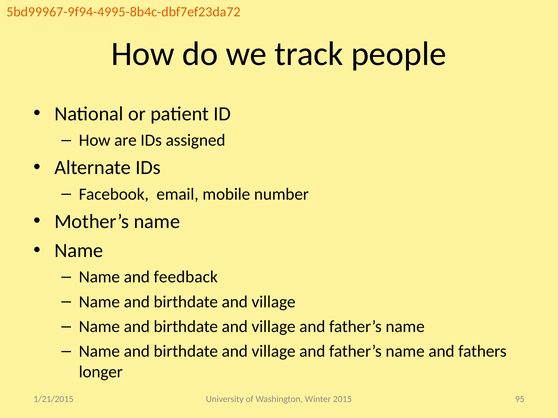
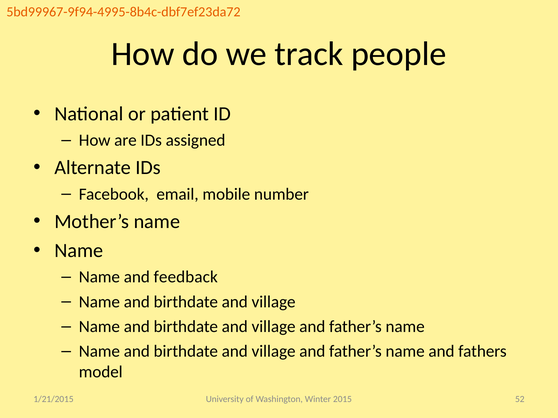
longer: longer -> model (101, 372)
95: 95 -> 52 (520, 400)
